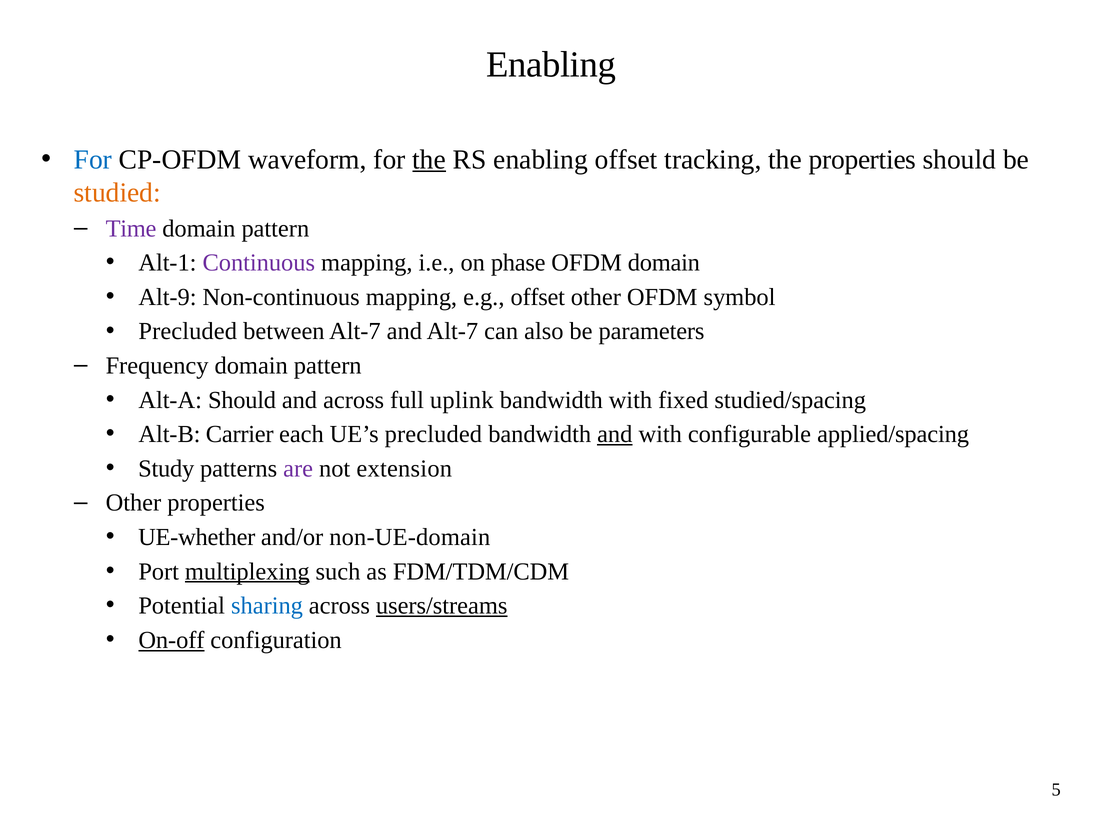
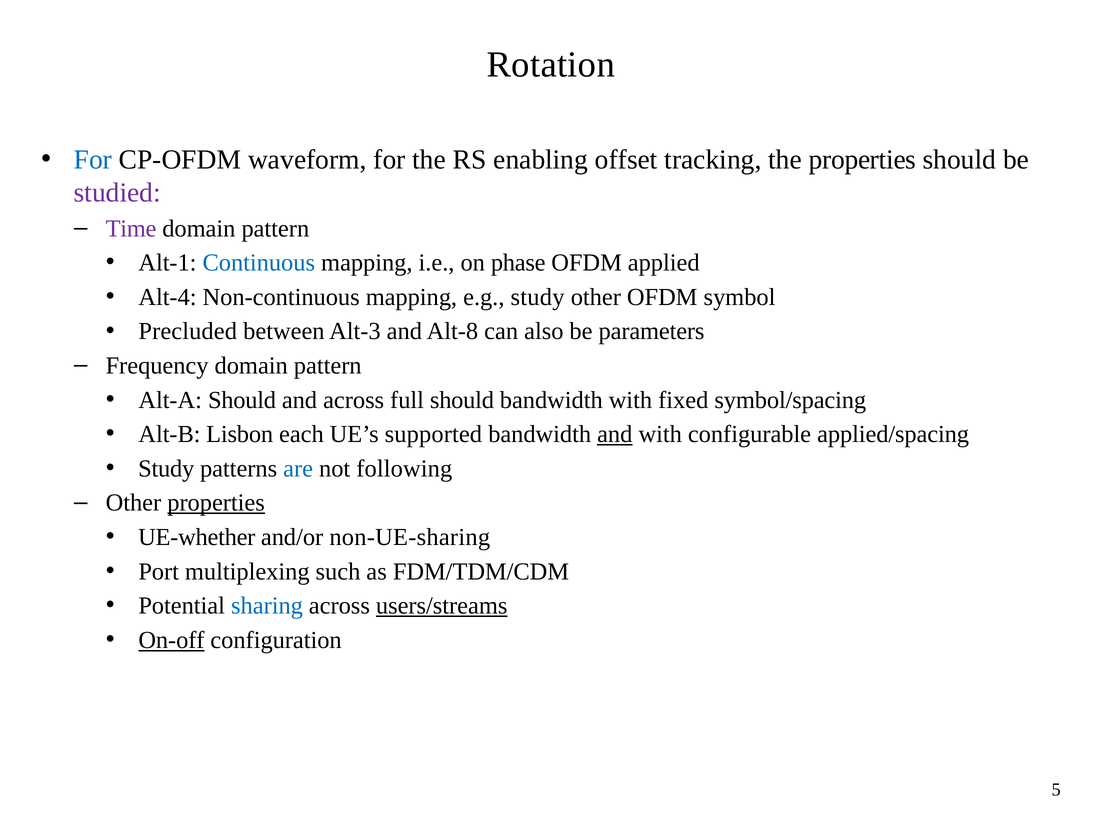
Enabling: Enabling -> Rotation (551, 64)
the underline: present -> none (429, 159)
studied colour: orange -> purple (117, 193)
Continuous colour: purple -> blue (259, 263)
OFDM domain: domain -> applied (664, 263)
Alt-9: Alt-9 -> Alt-4 (167, 297)
e.g offset: offset -> study (538, 297)
between Alt-7: Alt-7 -> Alt-3 (355, 331)
and Alt-7: Alt-7 -> Alt-8 (452, 331)
full uplink: uplink -> should (462, 400)
studied/spacing: studied/spacing -> symbol/spacing (790, 400)
Carrier: Carrier -> Lisbon (240, 434)
UE’s precluded: precluded -> supported (433, 434)
are colour: purple -> blue (298, 468)
extension: extension -> following (404, 468)
properties underline: none -> present (216, 503)
non-UE-domain: non-UE-domain -> non-UE-sharing (410, 537)
multiplexing underline: present -> none (247, 571)
